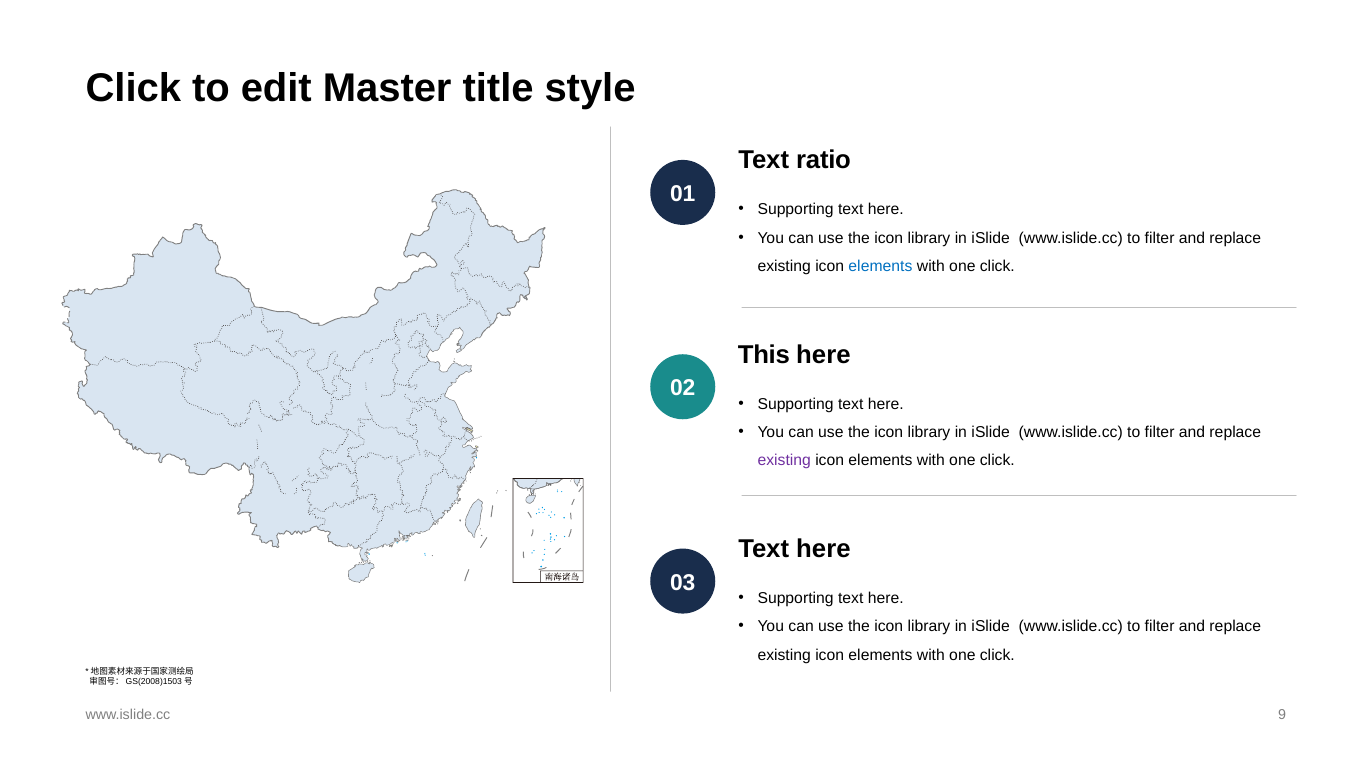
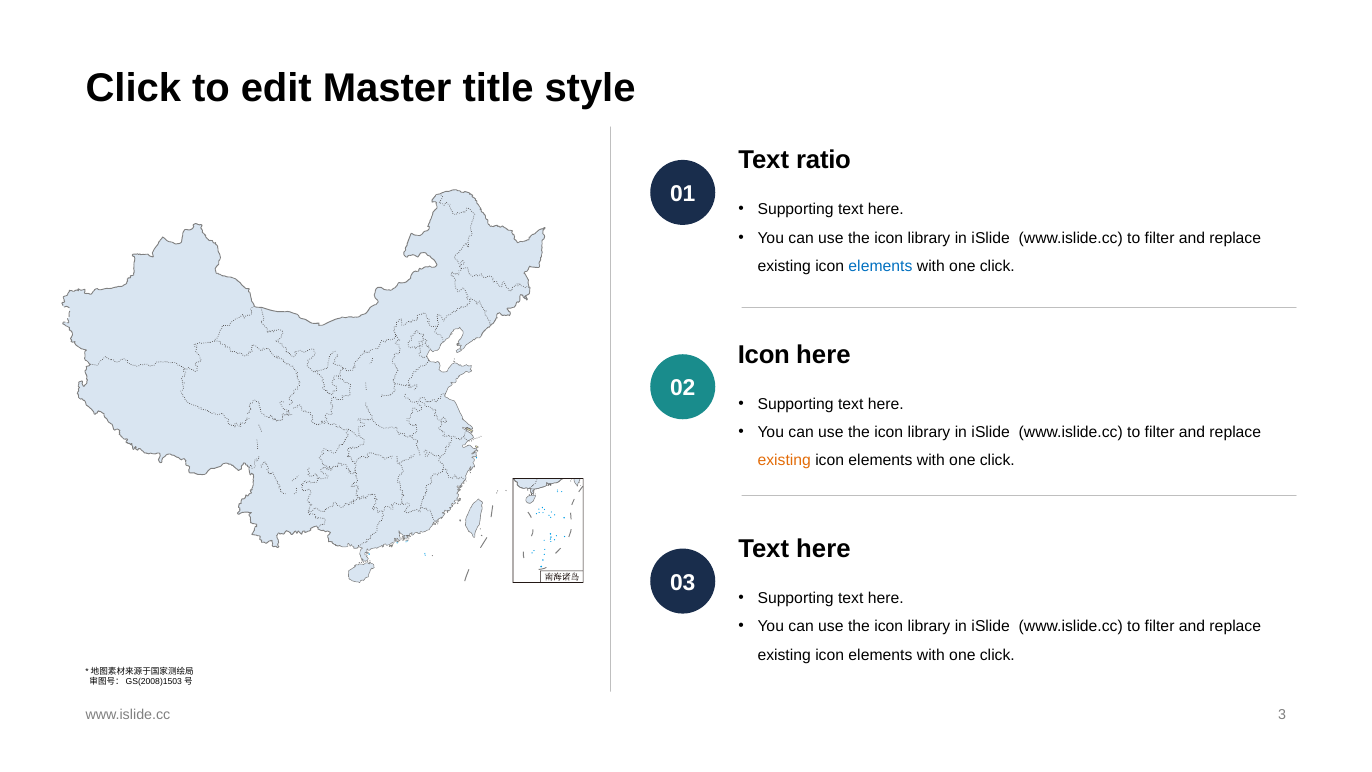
This: This -> Icon (764, 355)
existing colour: purple -> orange (784, 460)
9: 9 -> 3 (1282, 715)
